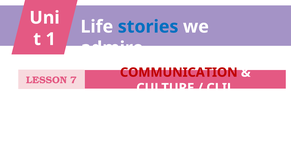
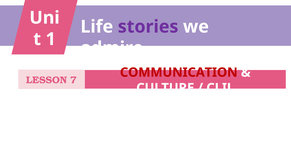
stories colour: blue -> purple (148, 27)
